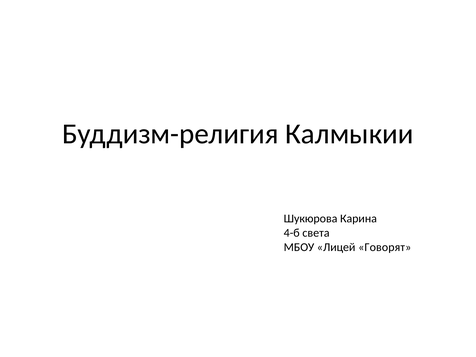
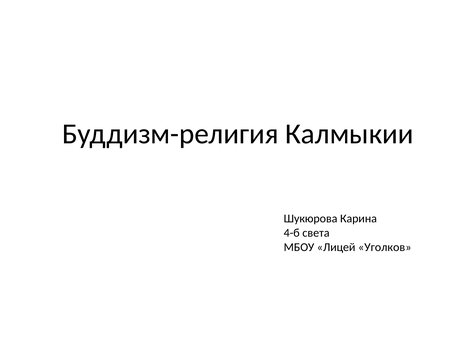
Говорят: Говорят -> Уголков (385, 247)
